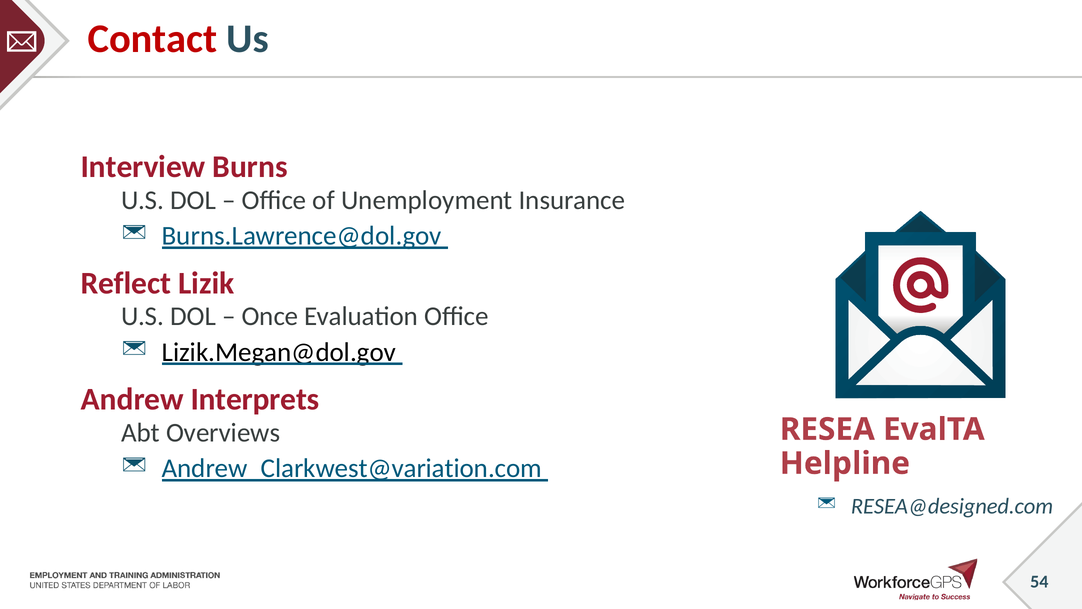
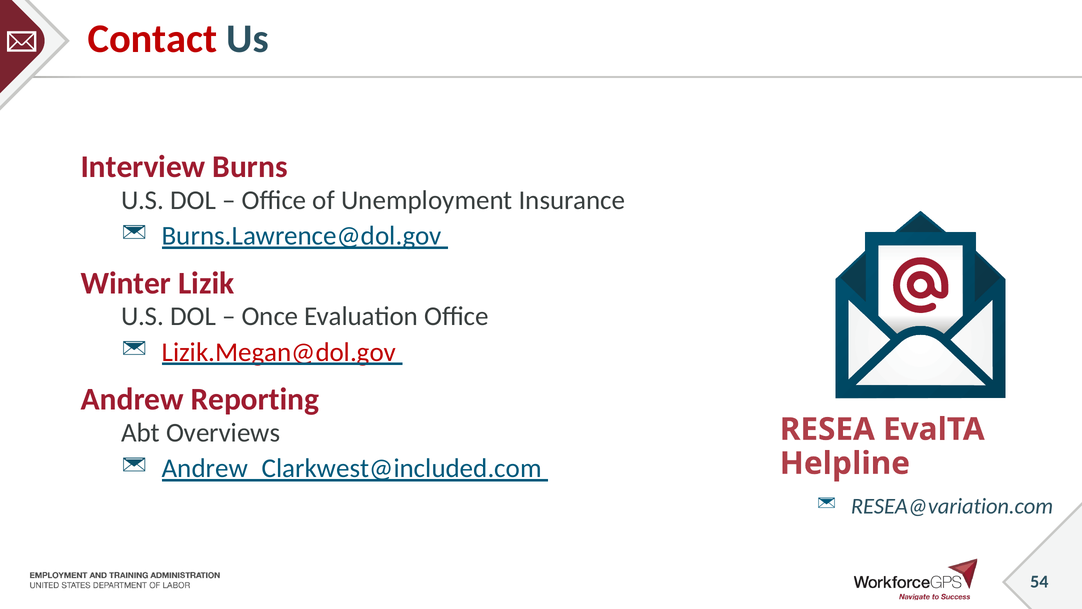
Reflect: Reflect -> Winter (126, 283)
Lizik.Megan@dol.gov colour: black -> red (279, 352)
Interprets: Interprets -> Reporting (255, 399)
Andrew_Clarkwest@variation.com: Andrew_Clarkwest@variation.com -> Andrew_Clarkwest@included.com (352, 468)
RESEA@designed.com: RESEA@designed.com -> RESEA@variation.com (952, 506)
